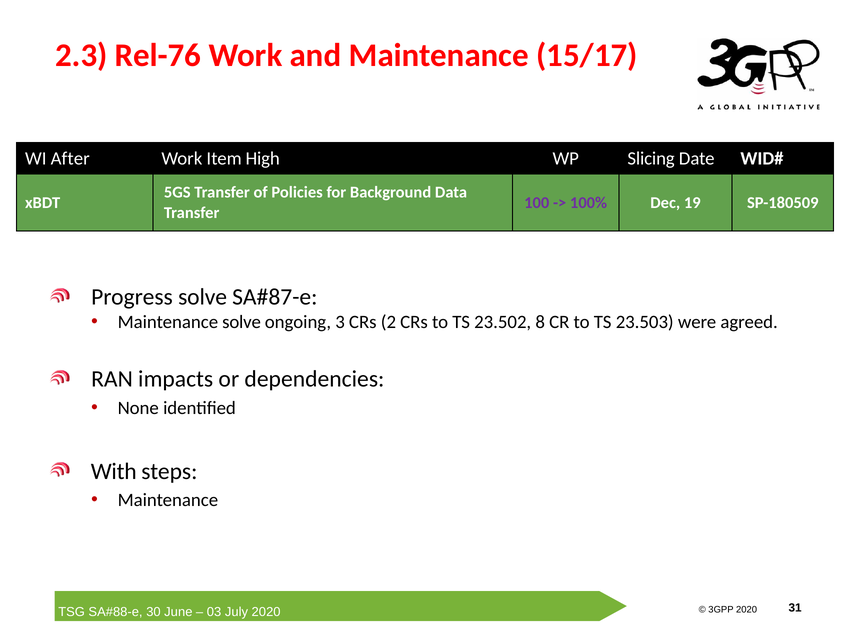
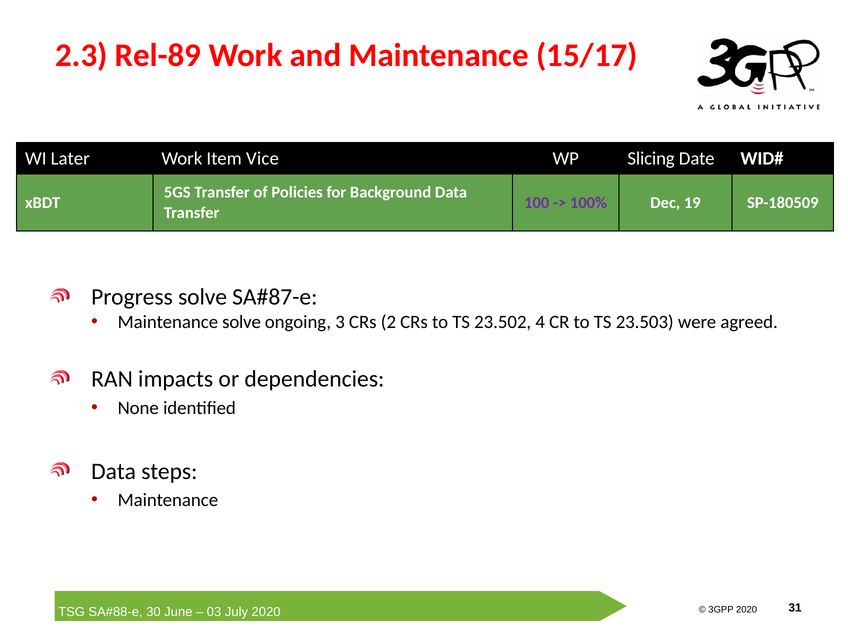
Rel-76: Rel-76 -> Rel-89 (158, 55)
After: After -> Later (70, 158)
High: High -> Vice (262, 158)
8: 8 -> 4 (540, 322)
With: With -> Data (114, 471)
